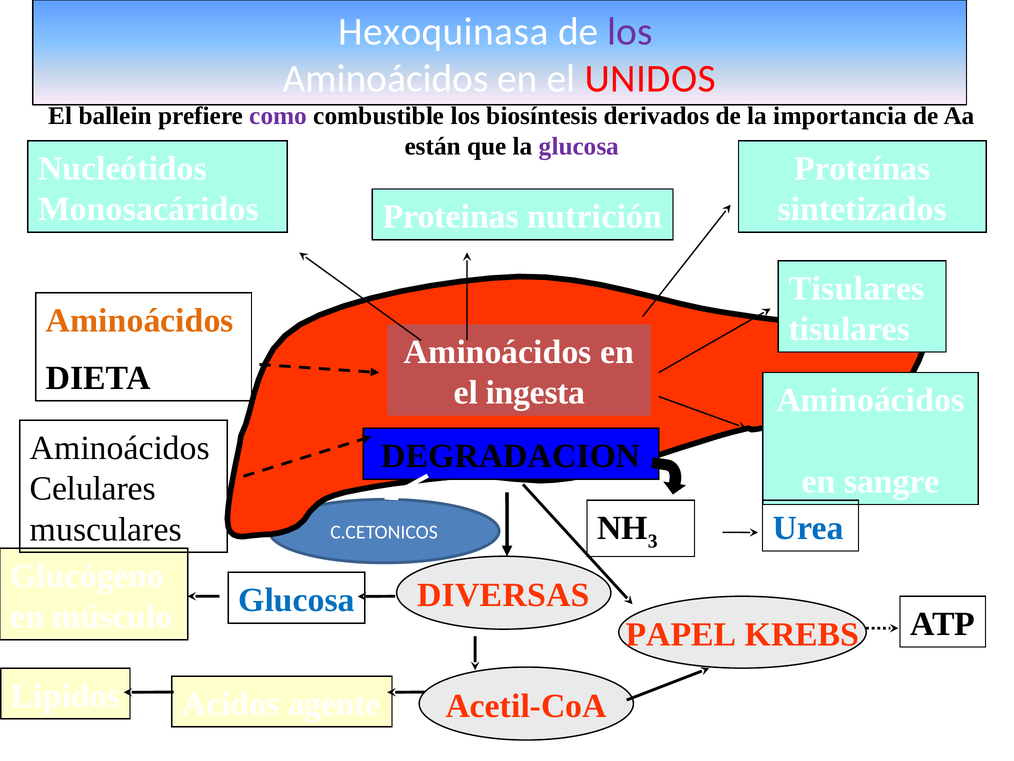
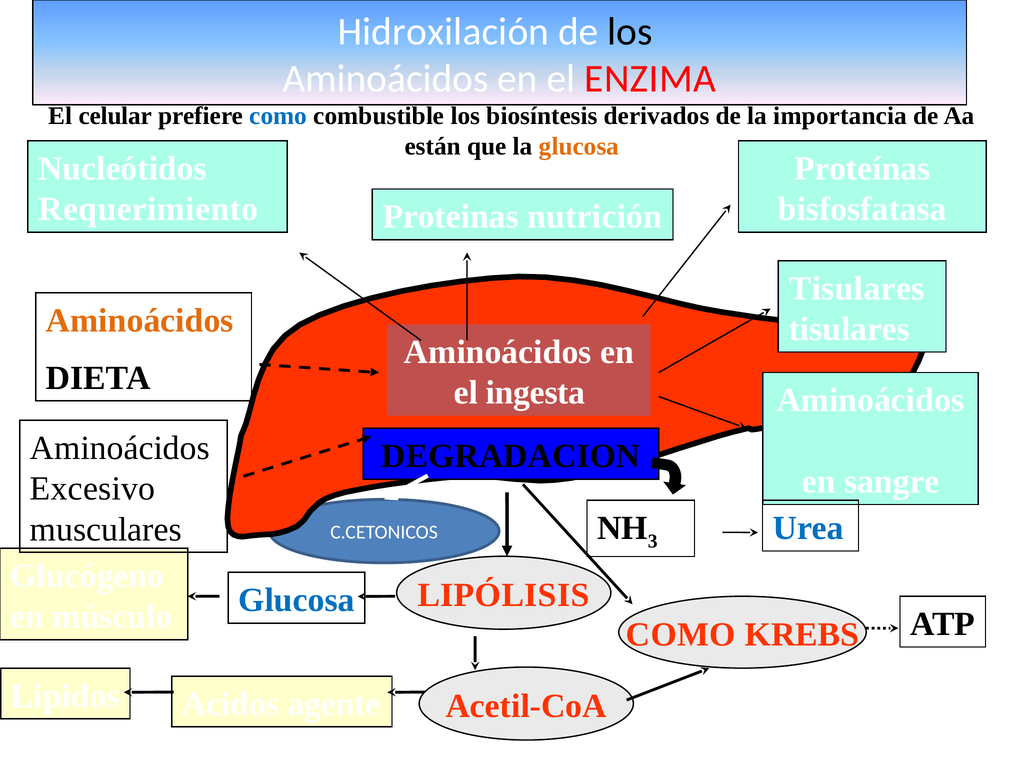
Hexoquinasa: Hexoquinasa -> Hidroxilación (443, 31)
los colour: purple -> black (630, 31)
UNIDOS: UNIDOS -> ENZIMA (650, 79)
ballein: ballein -> celular (115, 116)
como colour: purple -> blue (278, 116)
glucosa colour: purple -> orange (579, 146)
Monosacáridos: Monosacáridos -> Requerimiento (148, 209)
sintetizados: sintetizados -> bisfosfatasa (862, 209)
Celulares: Celulares -> Excesivo (93, 488)
DIVERSAS: DIVERSAS -> LIPÓLISIS (503, 595)
PAPEL: PAPEL -> COMO (681, 634)
